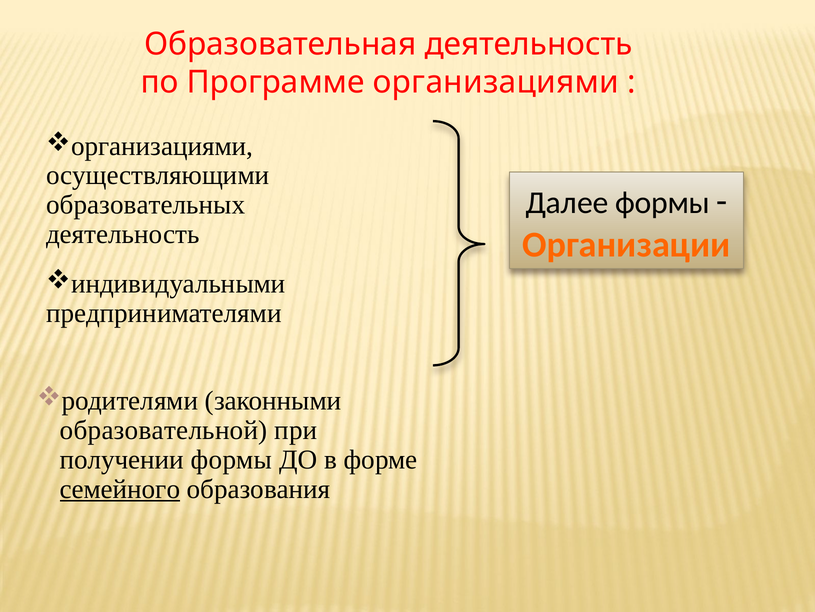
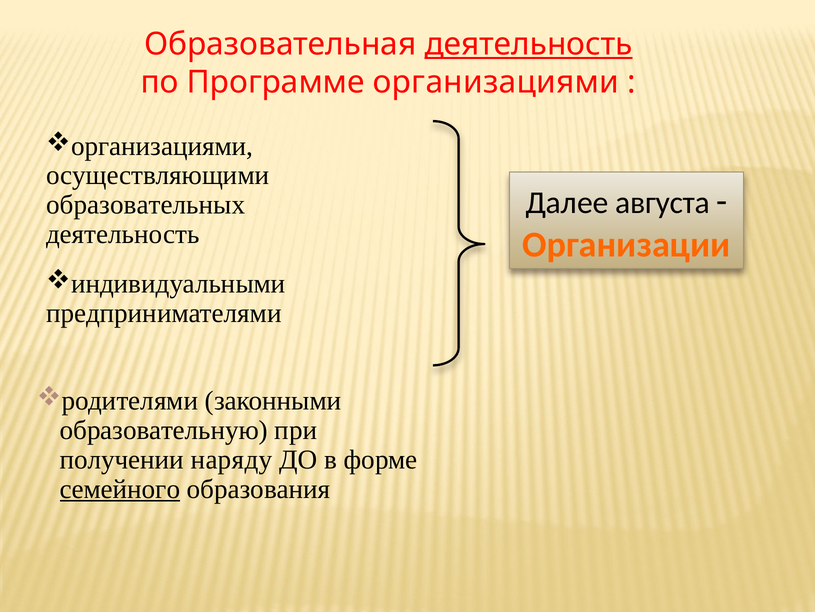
деятельность underline: none -> present (529, 44)
Далее формы: формы -> августа (663, 202)
образовательной: образовательной -> образовательную (164, 430)
получении формы: формы -> наряду (232, 459)
